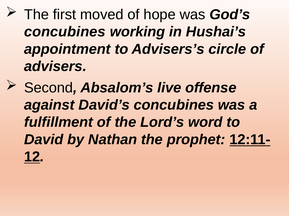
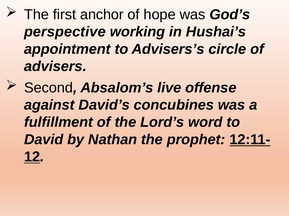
moved: moved -> anchor (102, 15)
concubines: concubines -> perspective (65, 32)
